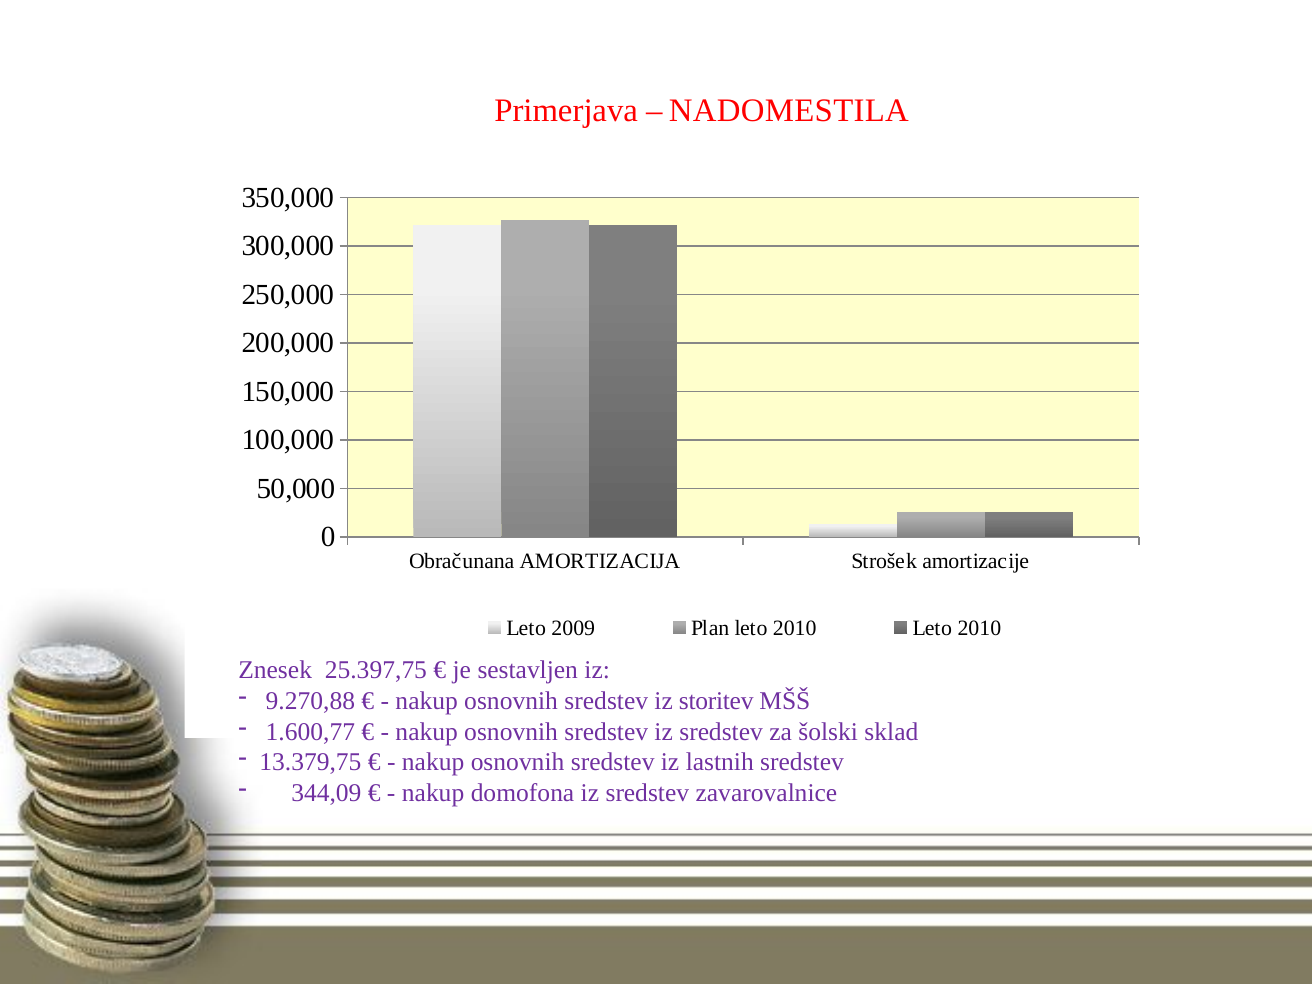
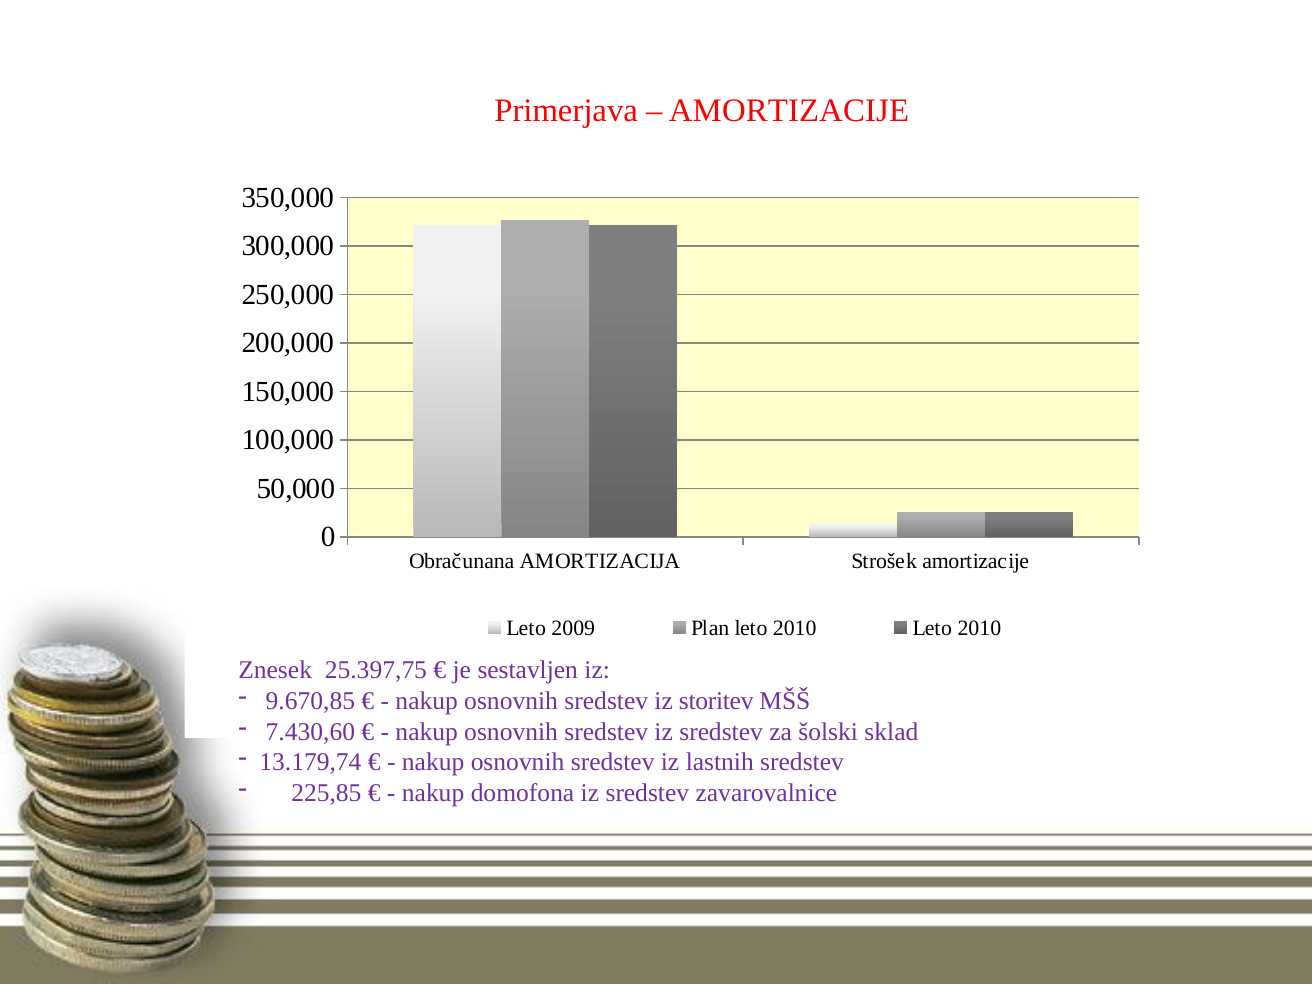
NADOMESTILA: NADOMESTILA -> AMORTIZACIJE (789, 110)
9.270,88: 9.270,88 -> 9.670,85 (310, 701)
1.600,77: 1.600,77 -> 7.430,60 (310, 732)
13.379,75: 13.379,75 -> 13.179,74 (310, 762)
344,09: 344,09 -> 225,85 (326, 793)
